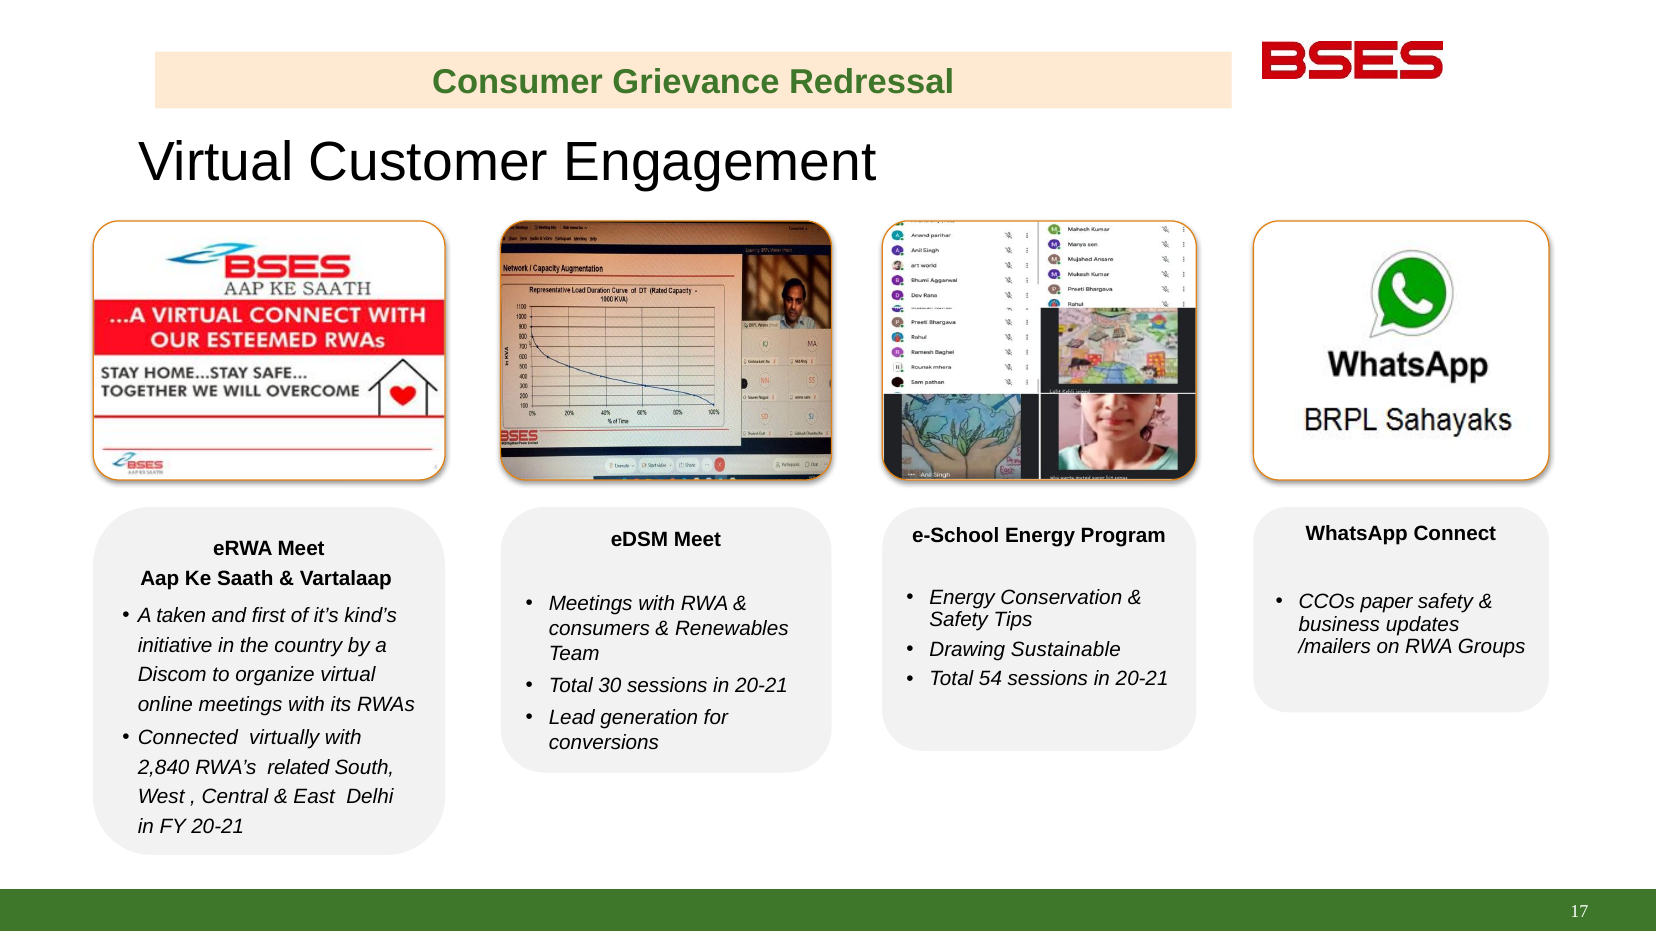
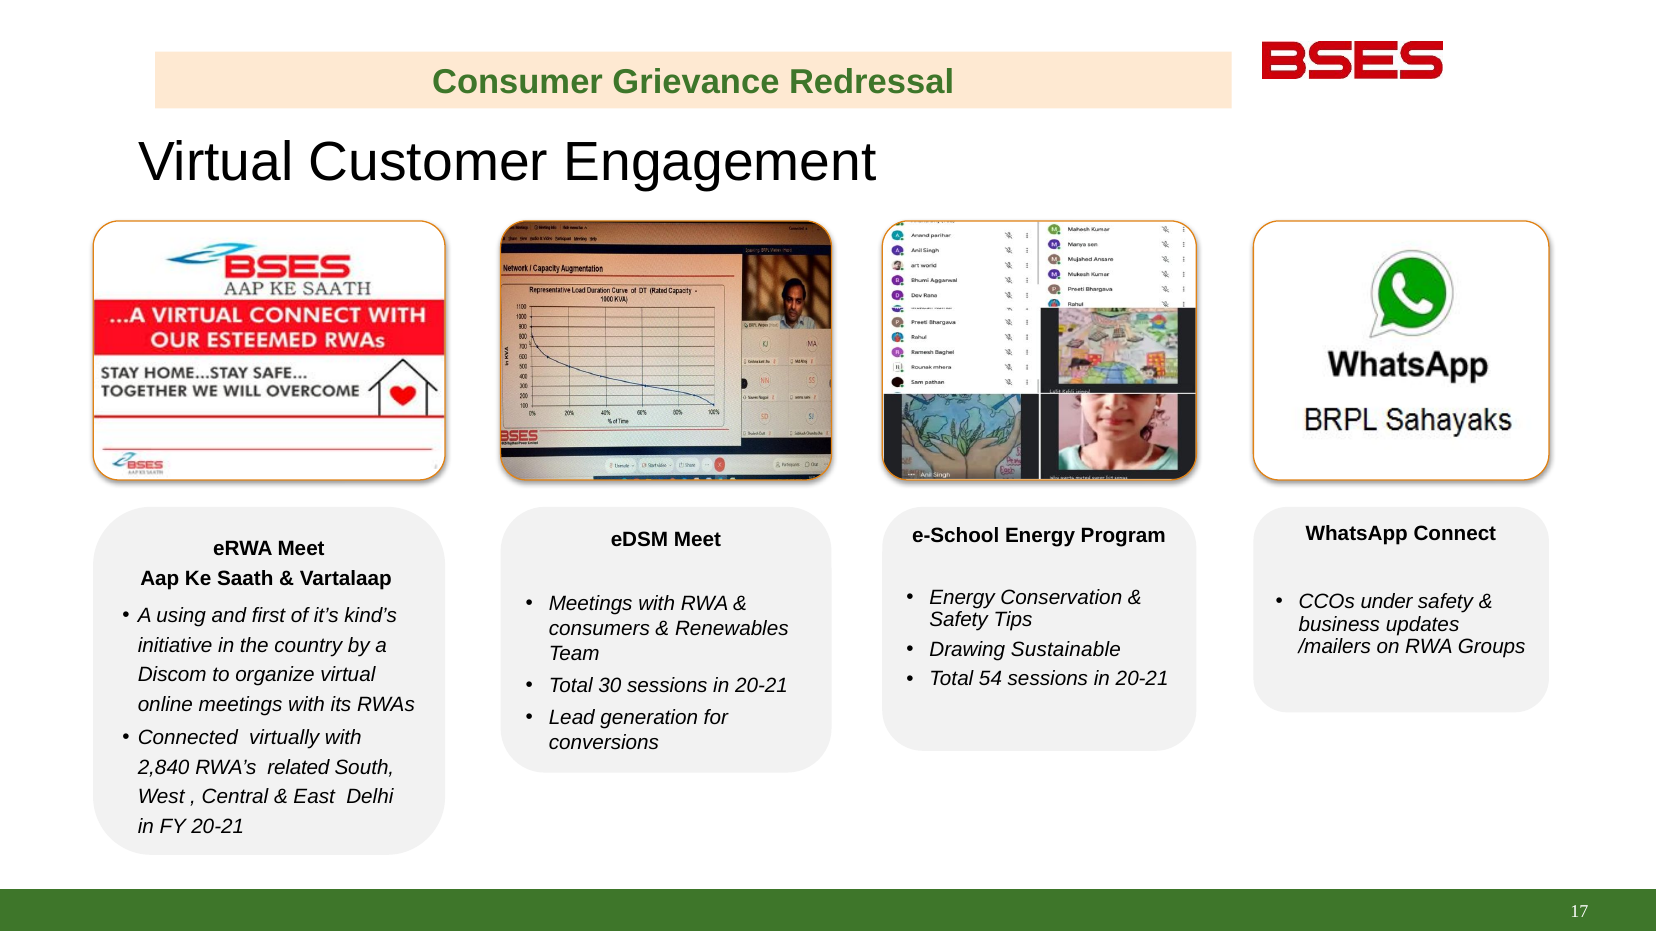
paper: paper -> under (1387, 602)
taken: taken -> using (181, 616)
